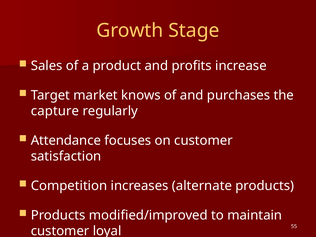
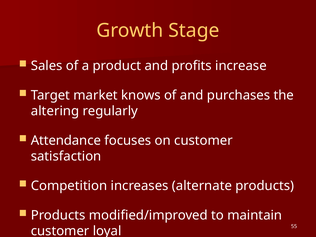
capture: capture -> altering (55, 111)
